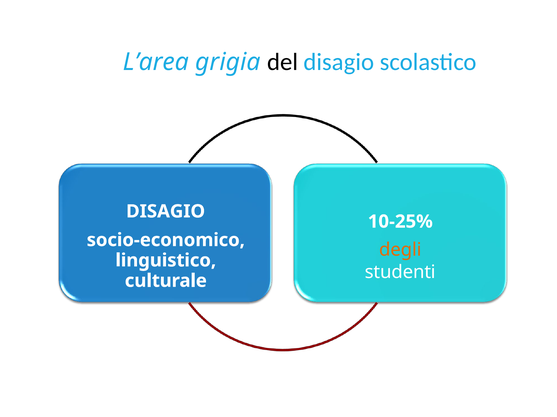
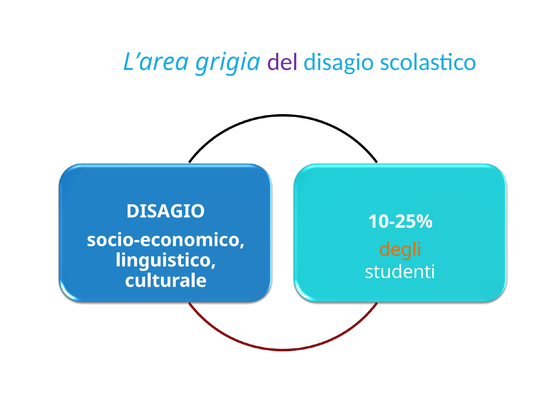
del colour: black -> purple (283, 62)
